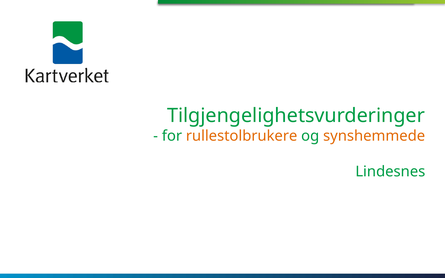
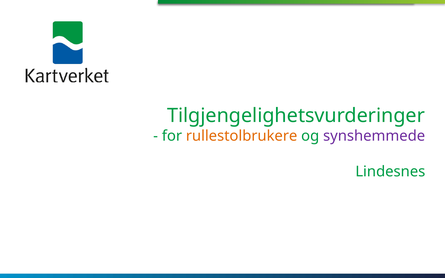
synshemmede colour: orange -> purple (374, 136)
